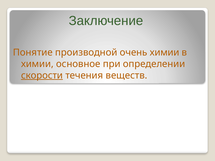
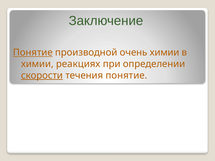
Понятие underline: none -> present (33, 53)
основное: основное -> реакциях (78, 64)
течения веществ: веществ -> понятие (126, 75)
